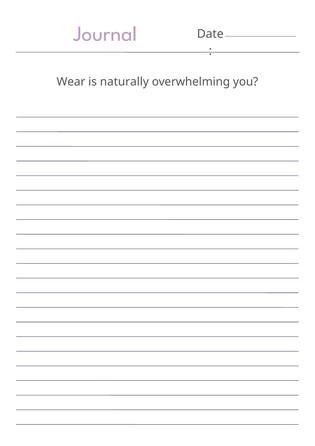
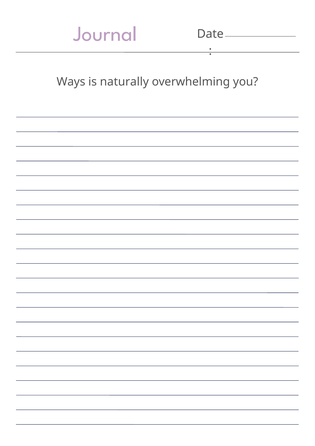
Wear: Wear -> Ways (71, 82)
